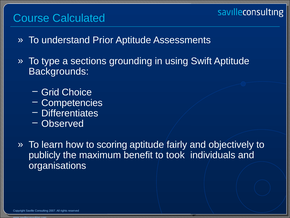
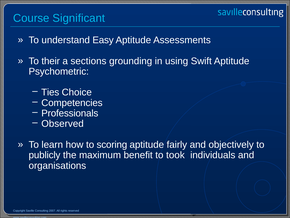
Calculated: Calculated -> Significant (79, 18)
Prior: Prior -> Easy (103, 40)
type: type -> their (51, 61)
Backgrounds: Backgrounds -> Psychometric (59, 71)
Grid: Grid -> Ties (50, 92)
Differentiates: Differentiates -> Professionals (70, 113)
